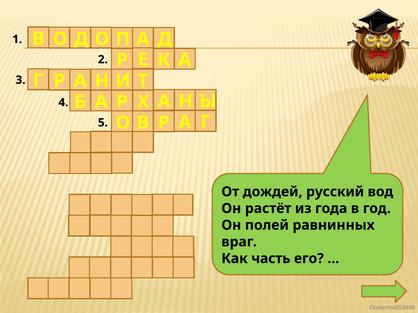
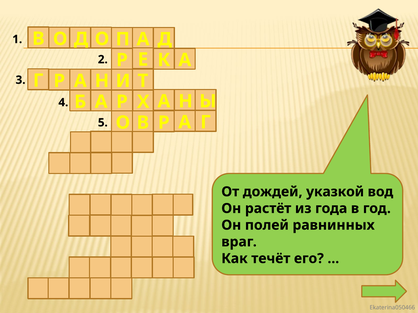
русский: русский -> указкой (335, 192)
часть: часть -> течёт (271, 259)
